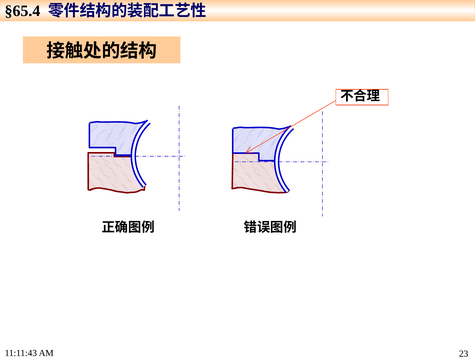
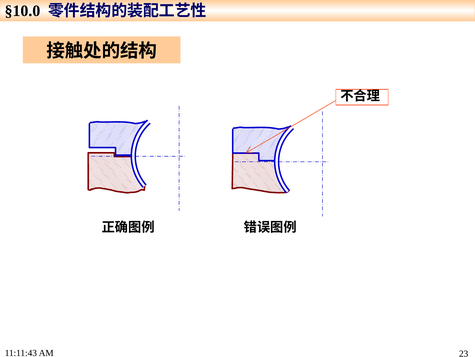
§65.4: §65.4 -> §10.0 (22, 11)
